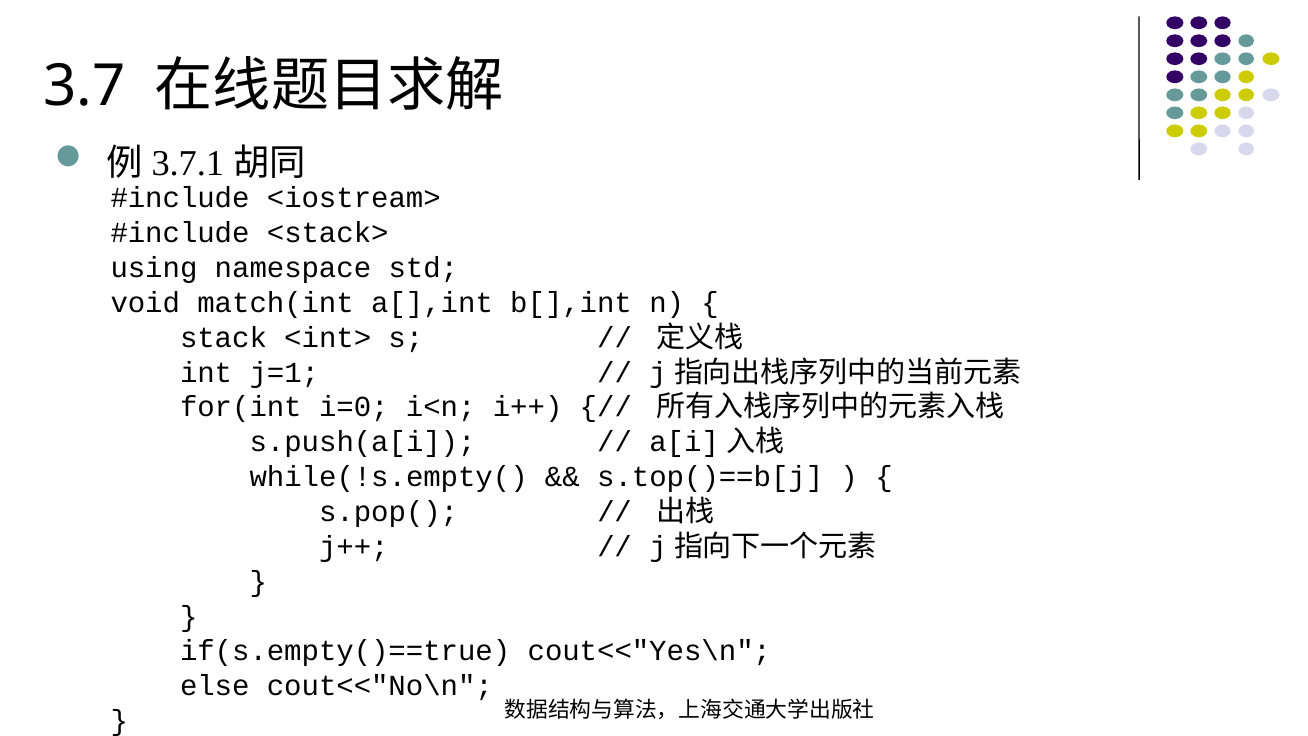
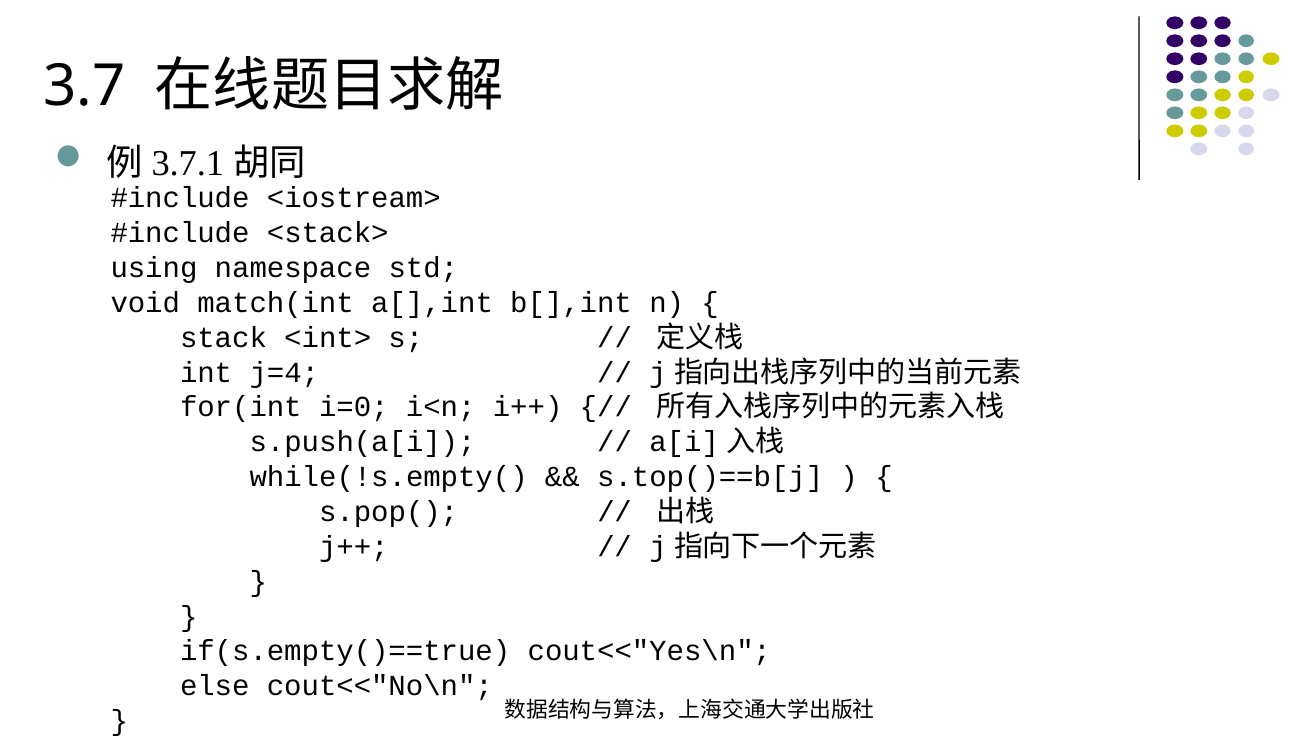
j=1: j=1 -> j=4 (284, 372)
